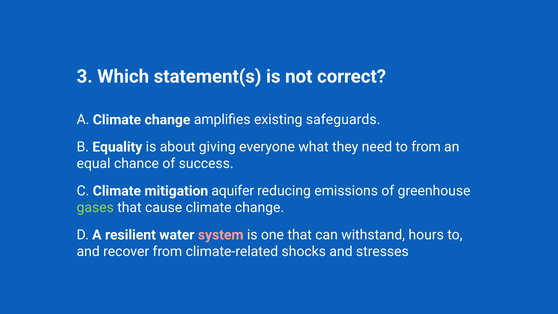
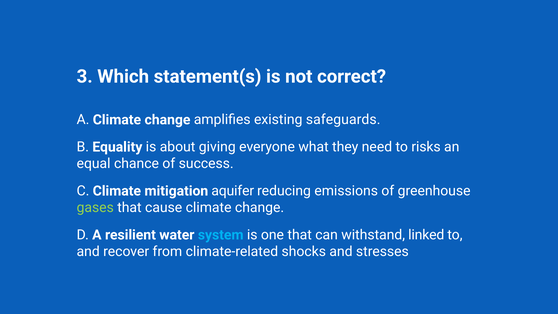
to from: from -> risks (426, 147)
system colour: pink -> light blue (221, 235)
hours: hours -> linked (426, 235)
